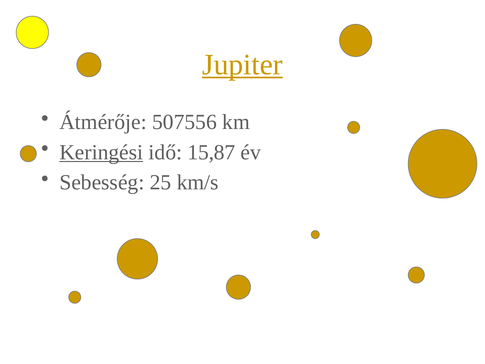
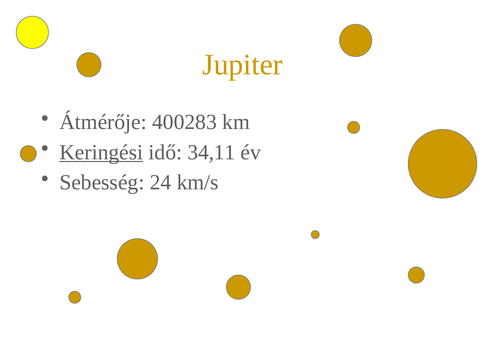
Jupiter underline: present -> none (242, 65)
507556: 507556 -> 400283 (185, 122)
15,87: 15,87 -> 34,11 (211, 152)
25: 25 -> 24 (161, 182)
